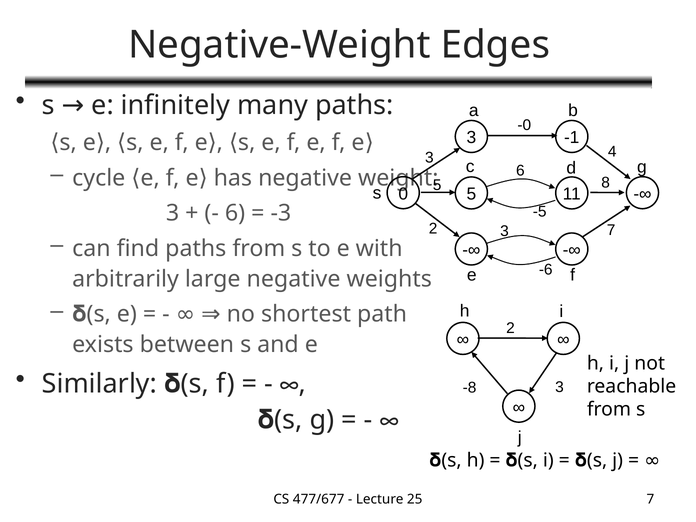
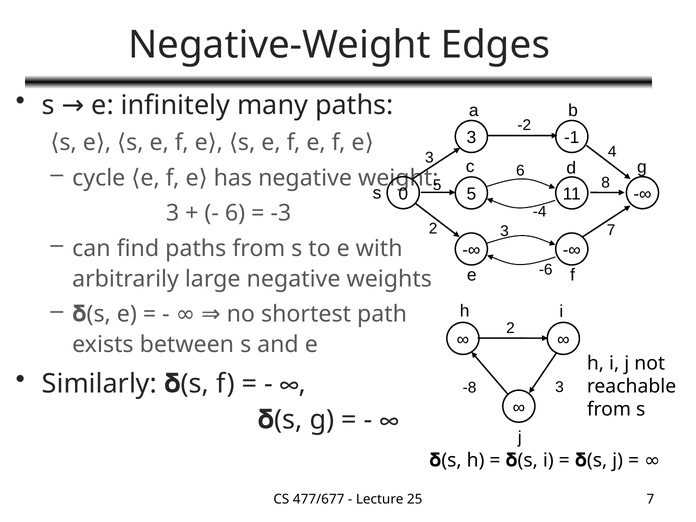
-0: -0 -> -2 (524, 125)
-5: -5 -> -4 (540, 212)
